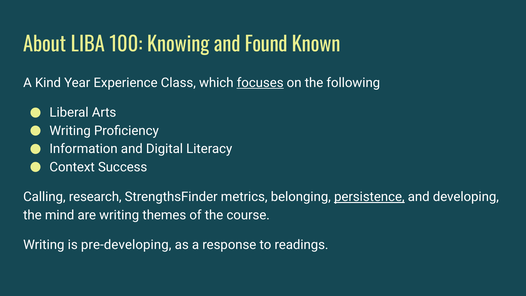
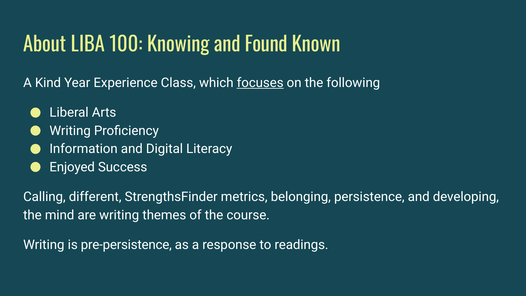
Context: Context -> Enjoyed (72, 167)
research: research -> different (95, 197)
persistence underline: present -> none (369, 197)
pre-developing: pre-developing -> pre-persistence (126, 245)
